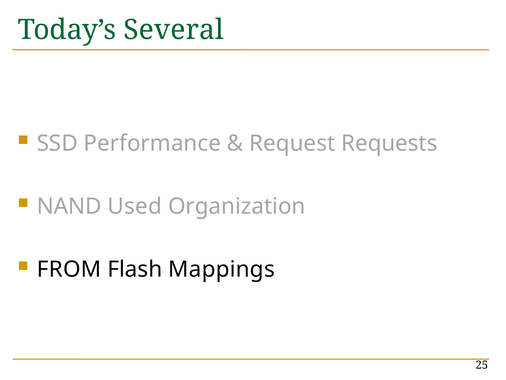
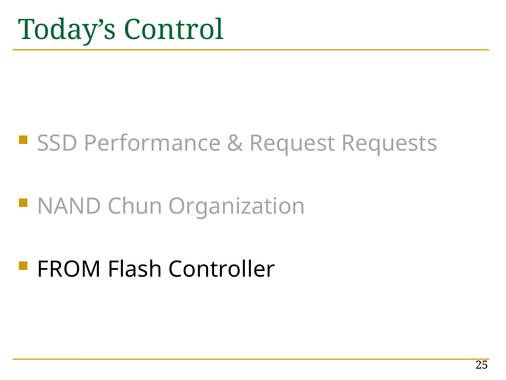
Several: Several -> Control (174, 30)
Used: Used -> Chun (135, 206)
Mappings: Mappings -> Controller (222, 269)
